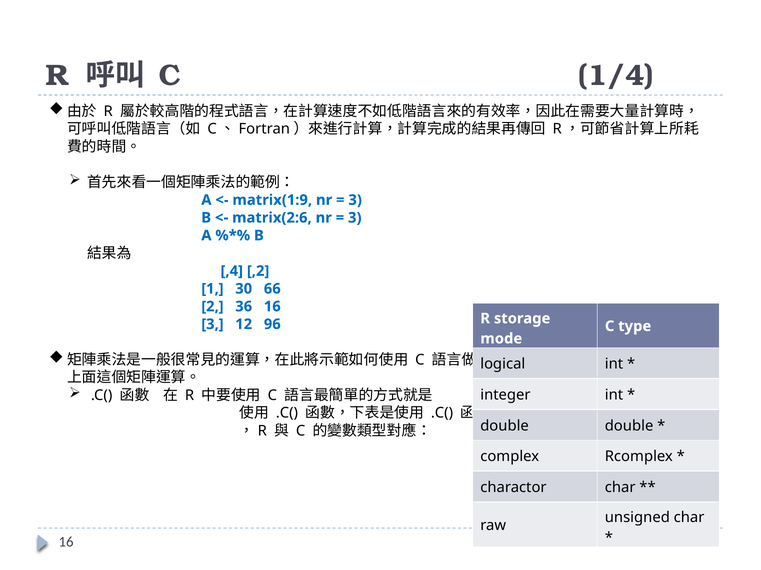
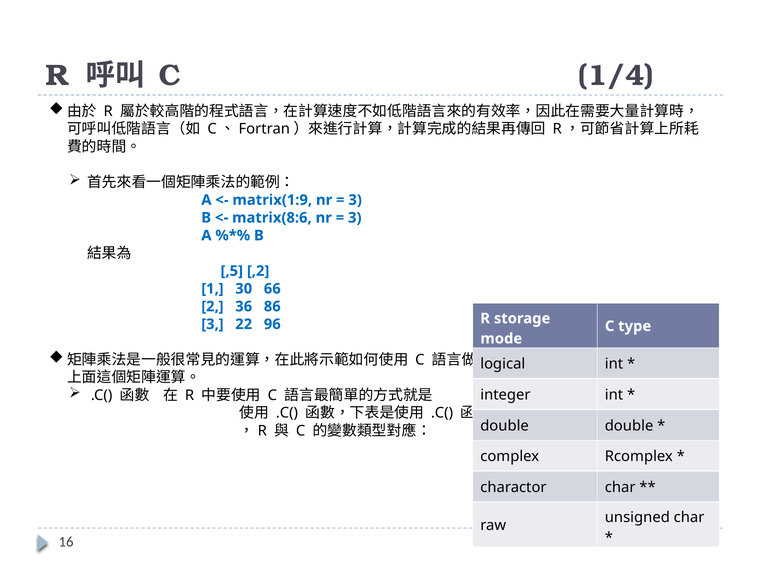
matrix(2:6: matrix(2:6 -> matrix(8:6 (272, 218)
,4: ,4 -> ,5 (232, 271)
36 16: 16 -> 86 (272, 307)
12: 12 -> 22 (244, 325)
